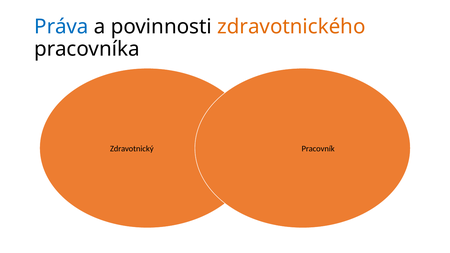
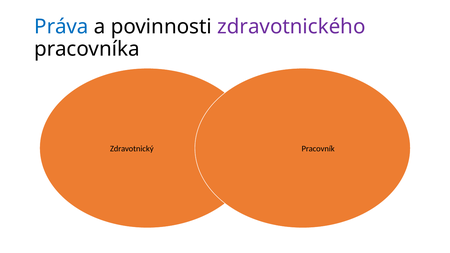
zdravotnického colour: orange -> purple (291, 27)
